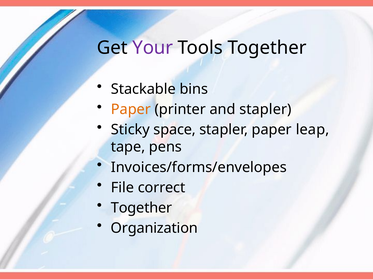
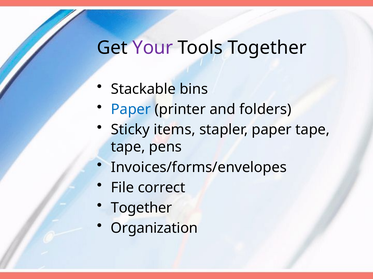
Paper colour: orange -> blue (131, 110)
and stapler: stapler -> folders (265, 110)
space: space -> items (175, 130)
paper leap: leap -> tape (313, 130)
